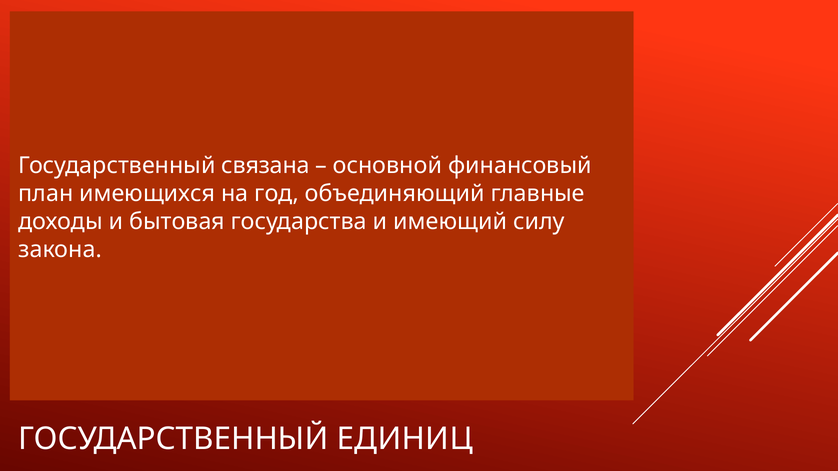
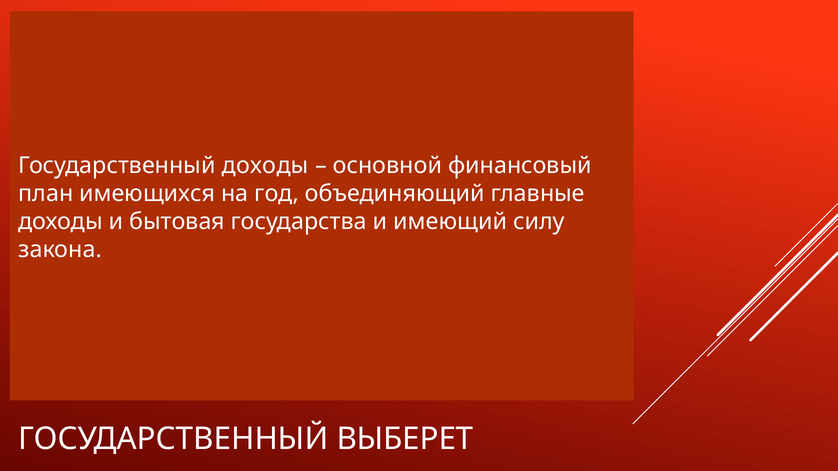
Государственный связана: связана -> доходы (265, 166)
ЕДИНИЦ: ЕДИНИЦ -> ВЫБЕРЕТ (405, 439)
